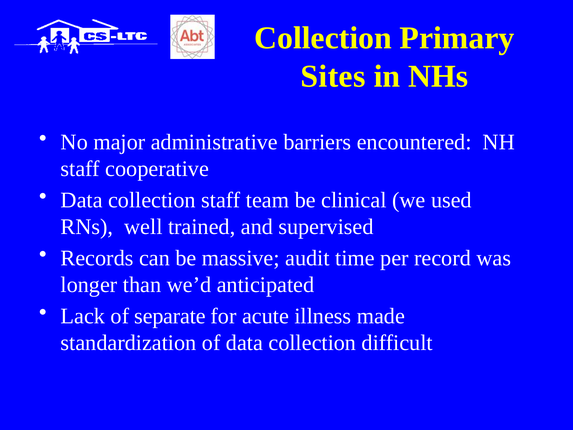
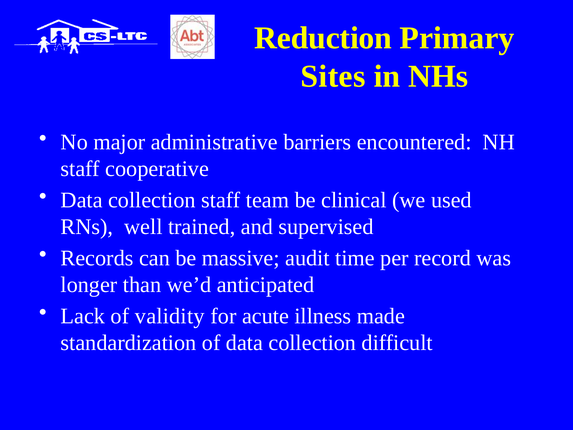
Collection: Collection -> Reduction (323, 38)
separate: separate -> validity (170, 316)
